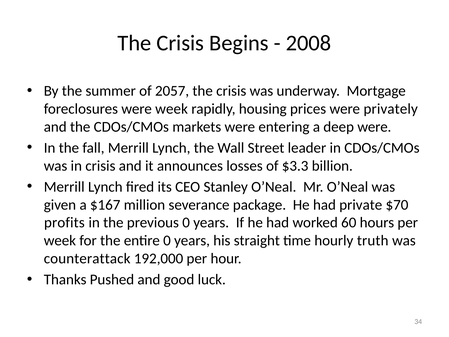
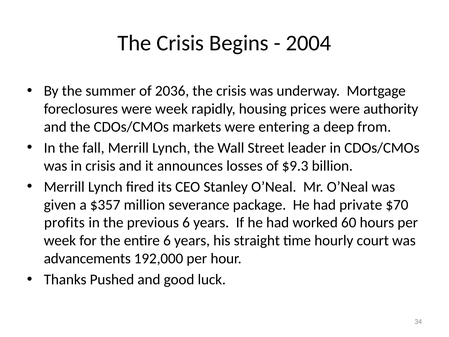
2008: 2008 -> 2004 (308, 43)
2057: 2057 -> 2036 (172, 91)
privately: privately -> authority (391, 109)
deep were: were -> from (374, 127)
$3.3: $3.3 -> $9.3 (295, 166)
$167: $167 -> $357 (105, 205)
previous 0: 0 -> 6 (186, 223)
entire 0: 0 -> 6 (167, 241)
truth: truth -> court (373, 241)
counterattack: counterattack -> advancements (87, 258)
